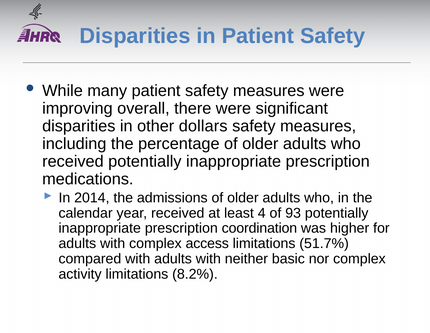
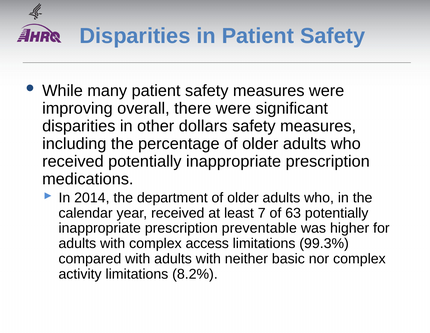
admissions: admissions -> department (172, 197)
4: 4 -> 7 (262, 213)
93: 93 -> 63 (293, 213)
coordination: coordination -> preventable (259, 228)
51.7%: 51.7% -> 99.3% (324, 243)
